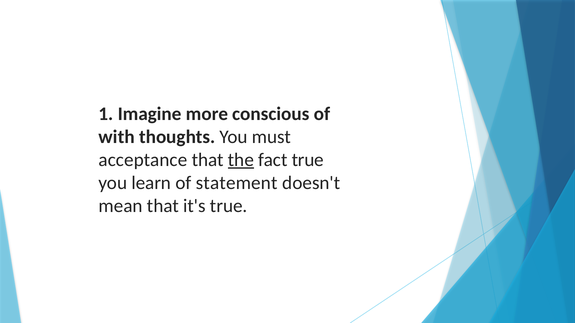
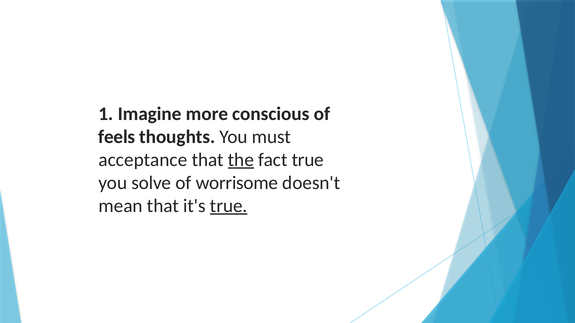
with: with -> feels (117, 137)
learn: learn -> solve (151, 183)
statement: statement -> worrisome (237, 183)
true underline: none -> present (229, 206)
